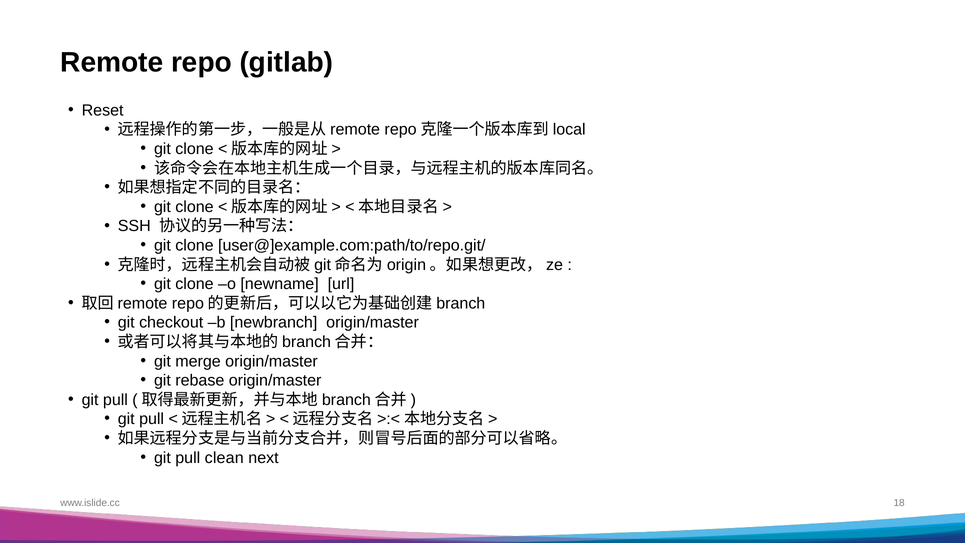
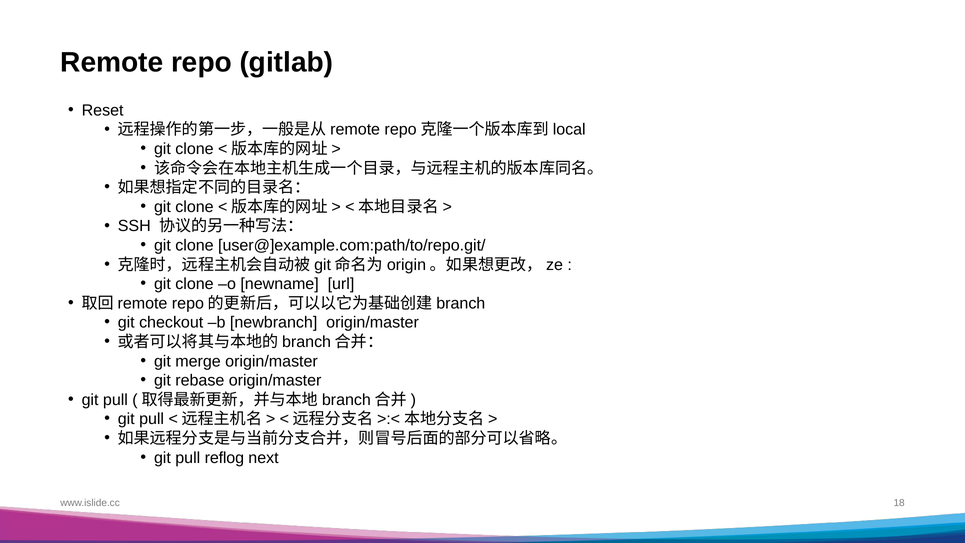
clean: clean -> reflog (224, 458)
